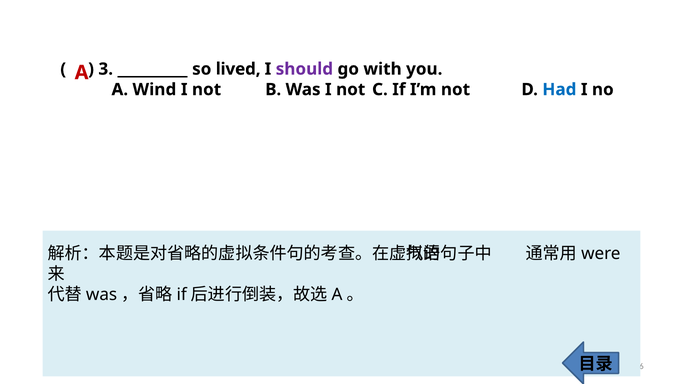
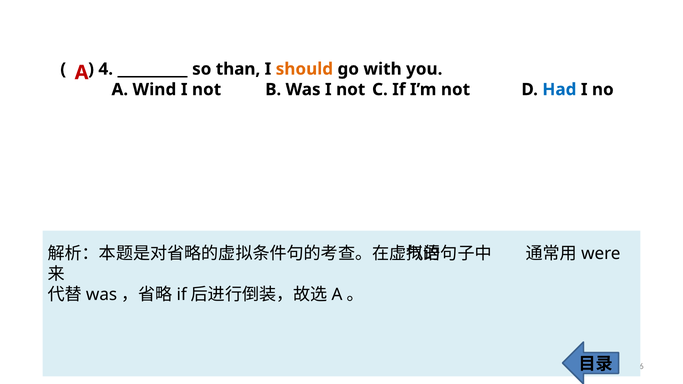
3: 3 -> 4 (106, 69)
lived: lived -> than (238, 69)
should colour: purple -> orange (304, 69)
